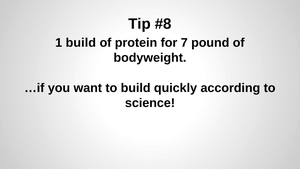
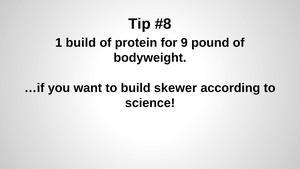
7: 7 -> 9 (184, 43)
quickly: quickly -> skewer (175, 88)
